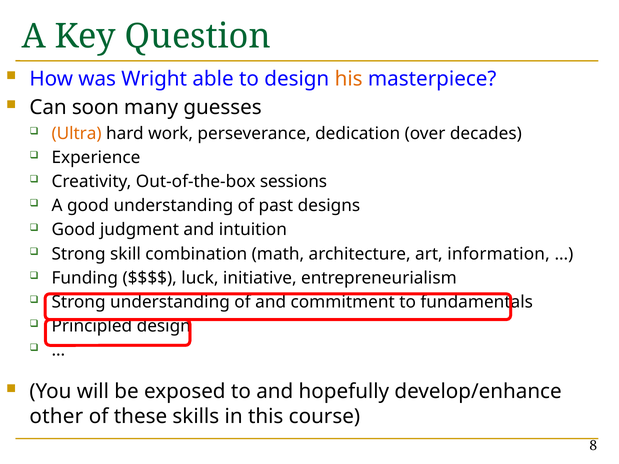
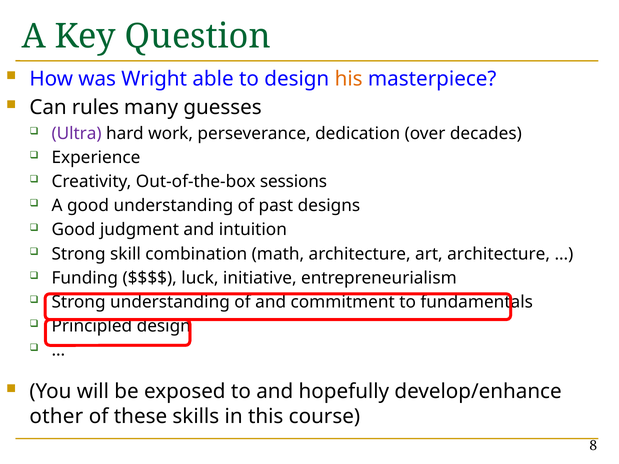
soon: soon -> rules (95, 108)
Ultra colour: orange -> purple (77, 134)
art information: information -> architecture (499, 254)
